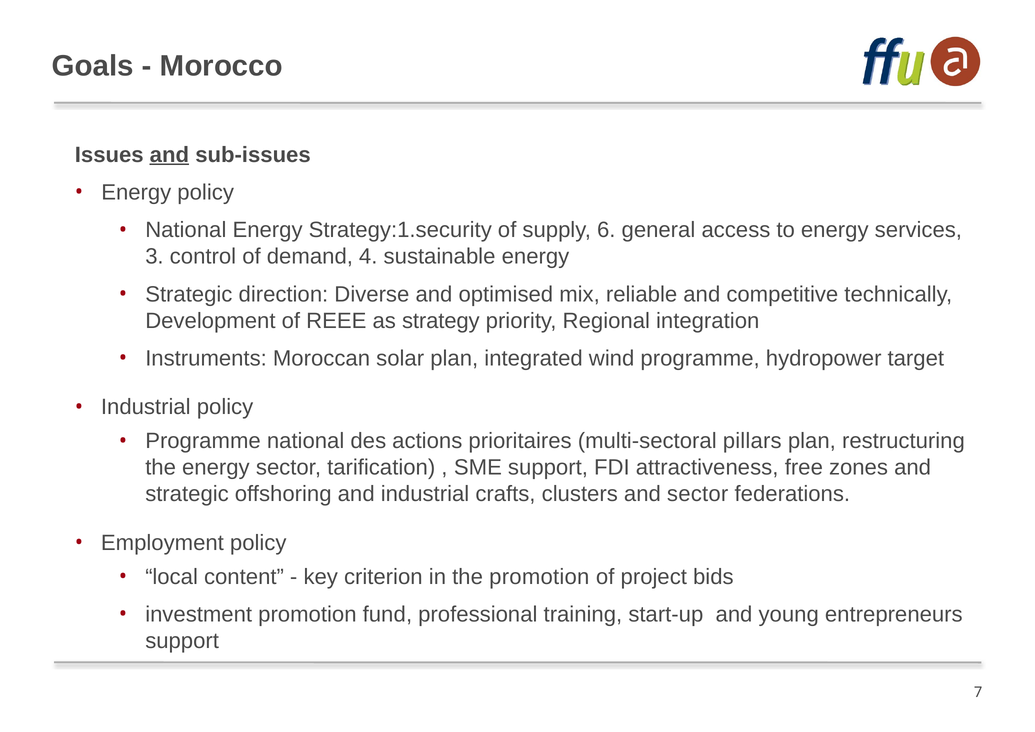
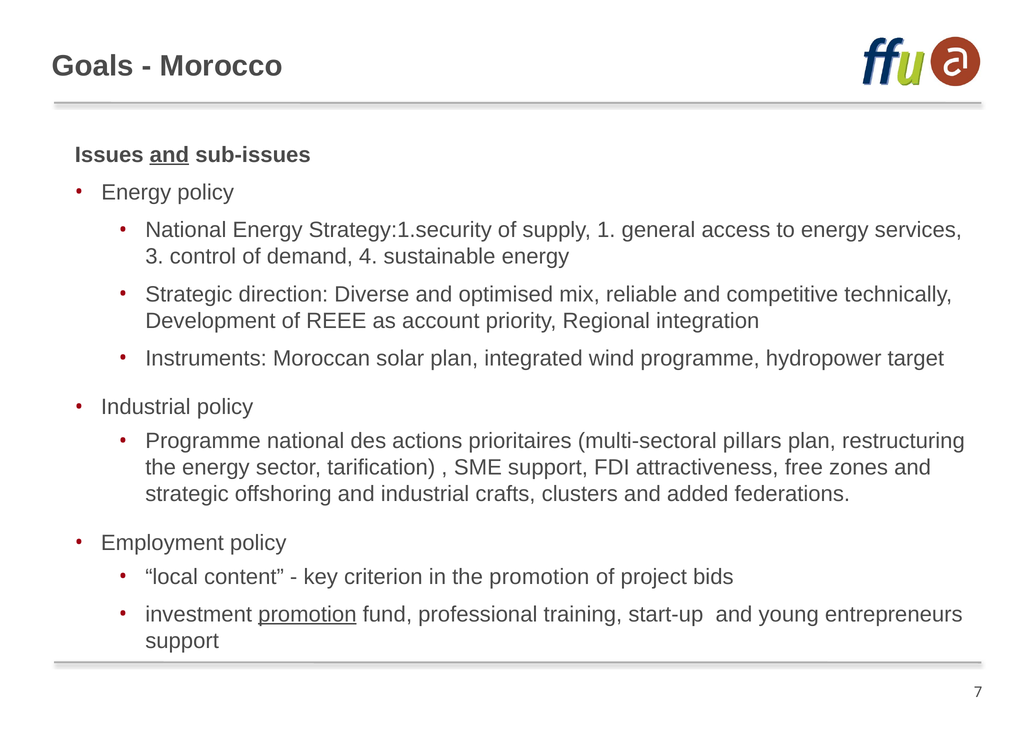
6: 6 -> 1 (606, 230)
strategy: strategy -> account (441, 321)
and sector: sector -> added (698, 494)
promotion underline: none -> present (307, 615)
